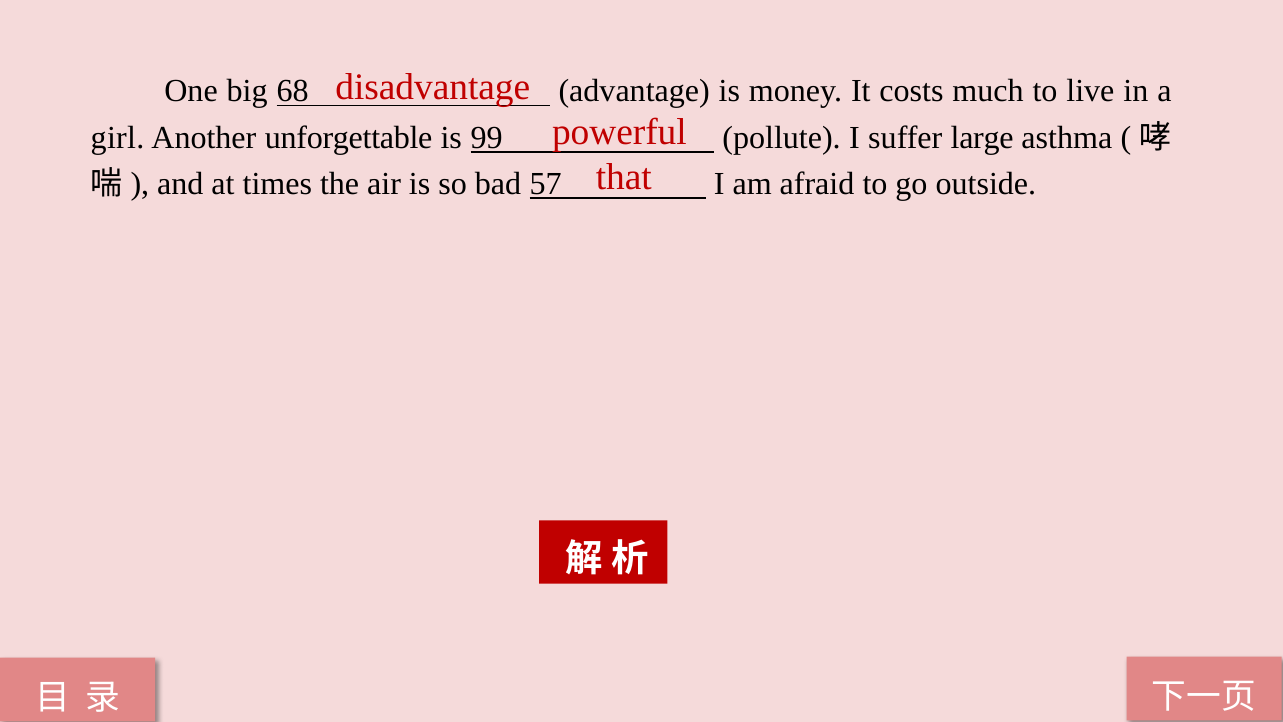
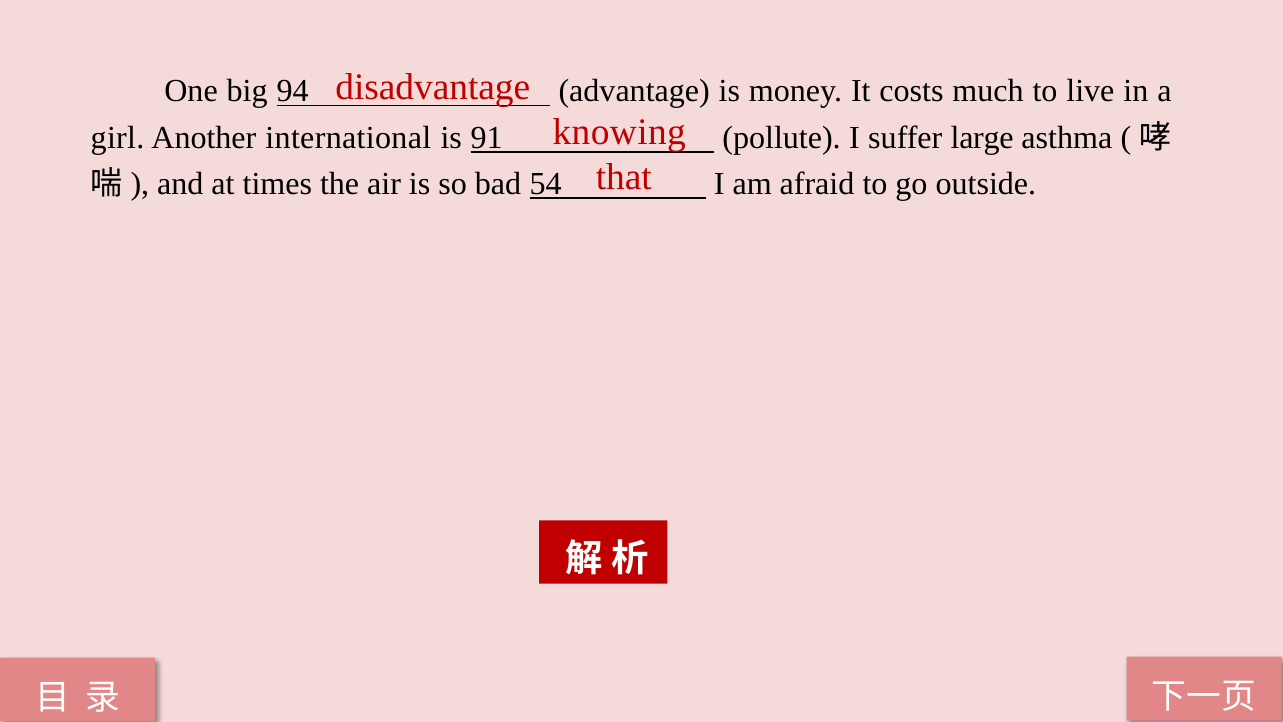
68: 68 -> 94 (293, 91)
powerful: powerful -> knowing (619, 132)
unforgettable: unforgettable -> international (348, 137)
99: 99 -> 91 (487, 137)
57: 57 -> 54 (546, 184)
